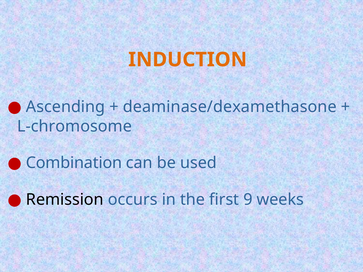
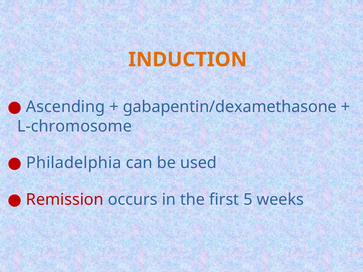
deaminase/dexamethasone: deaminase/dexamethasone -> gabapentin/dexamethasone (230, 107)
Combination: Combination -> Philadelphia (74, 163)
Remission colour: black -> red (65, 200)
9: 9 -> 5 (248, 200)
